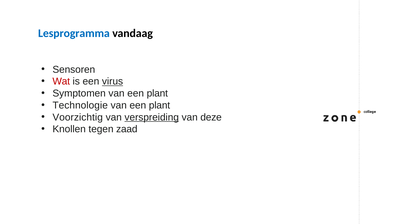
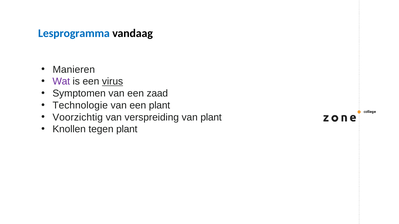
Sensoren: Sensoren -> Manieren (74, 70)
Wat colour: red -> purple (61, 82)
Symptomen van een plant: plant -> zaad (157, 94)
verspreiding underline: present -> none (152, 117)
van deze: deze -> plant (211, 117)
tegen zaad: zaad -> plant (127, 129)
